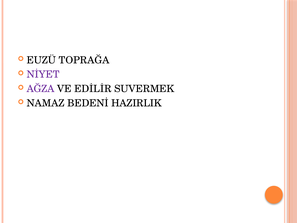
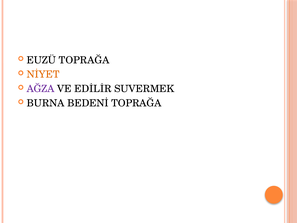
NİYET colour: purple -> orange (43, 74)
NAMAZ: NAMAZ -> BURNA (46, 103)
BEDENİ HAZIRLIK: HAZIRLIK -> TOPRAĞA (136, 103)
